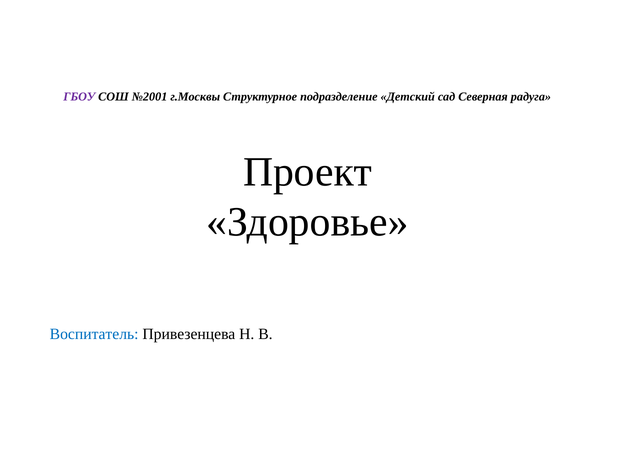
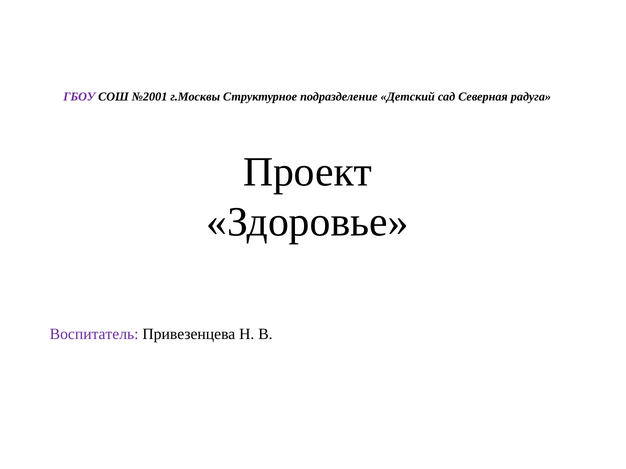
Воспитатель colour: blue -> purple (94, 335)
